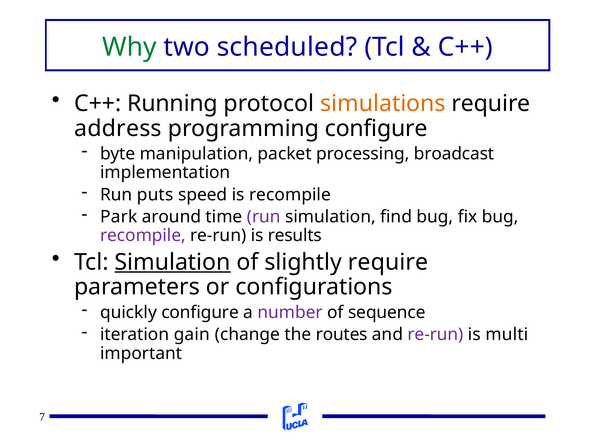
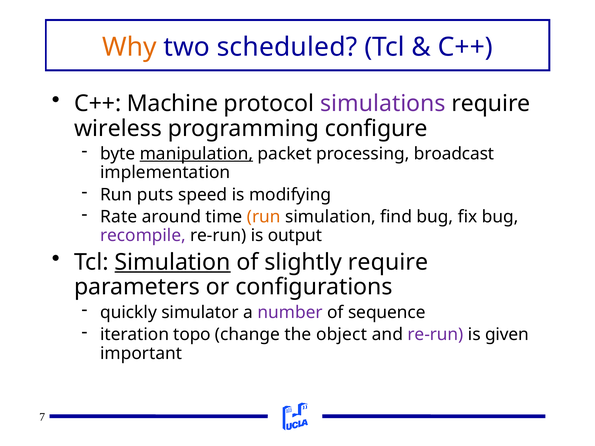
Why colour: green -> orange (129, 47)
Running: Running -> Machine (173, 103)
simulations colour: orange -> purple (383, 103)
address: address -> wireless (118, 128)
manipulation underline: none -> present (196, 154)
is recompile: recompile -> modifying (290, 195)
Park: Park -> Rate (119, 217)
run colour: purple -> orange (264, 217)
results: results -> output (295, 236)
quickly configure: configure -> simulator (200, 313)
gain: gain -> topo (192, 335)
routes: routes -> object (341, 335)
multi: multi -> given (507, 335)
